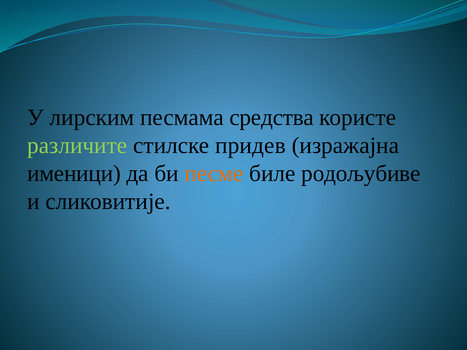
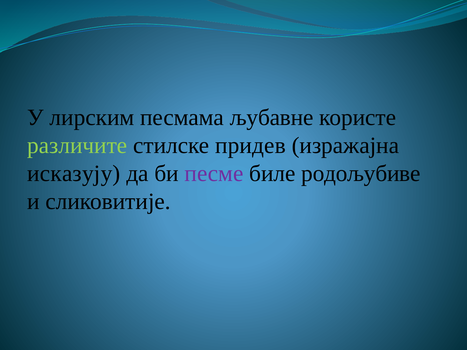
средства: средства -> љубавне (272, 118)
именици: именици -> исказују (74, 174)
песме colour: orange -> purple (214, 174)
